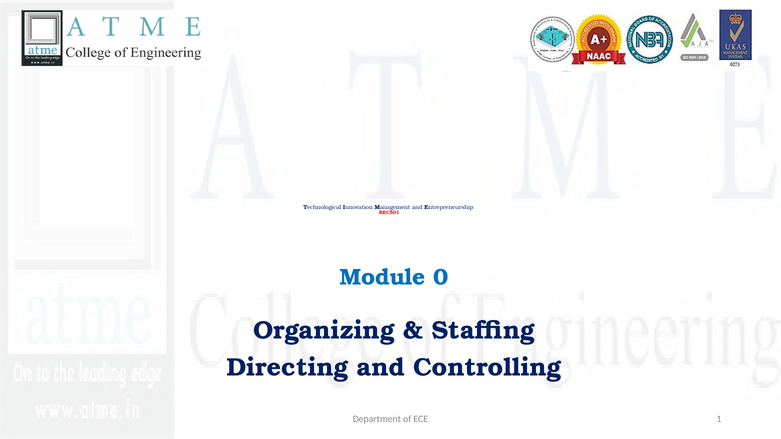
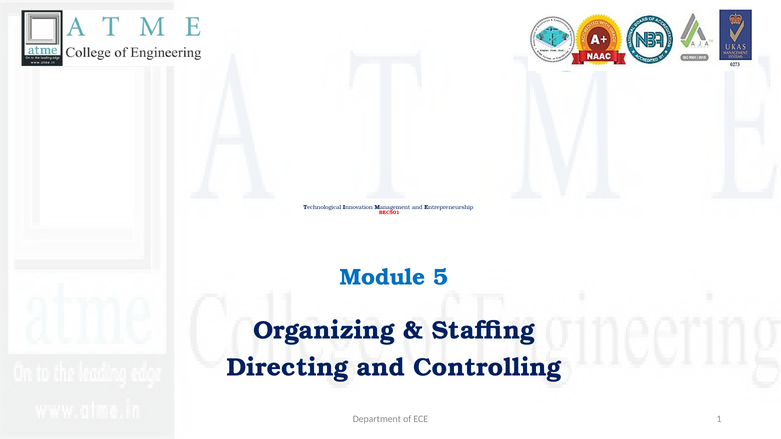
0: 0 -> 5 (441, 277)
